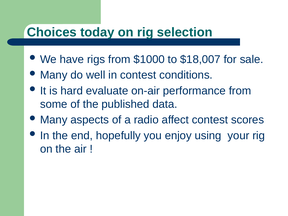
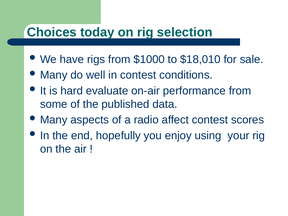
$18,007: $18,007 -> $18,010 (200, 59)
